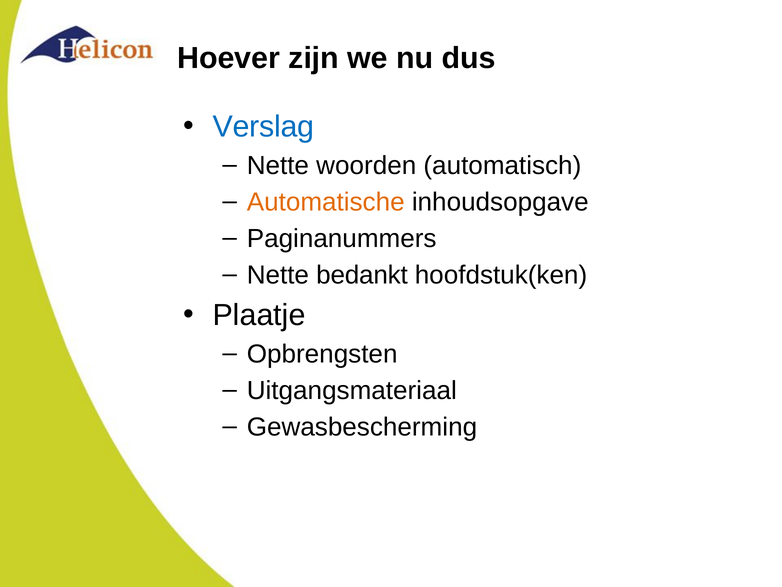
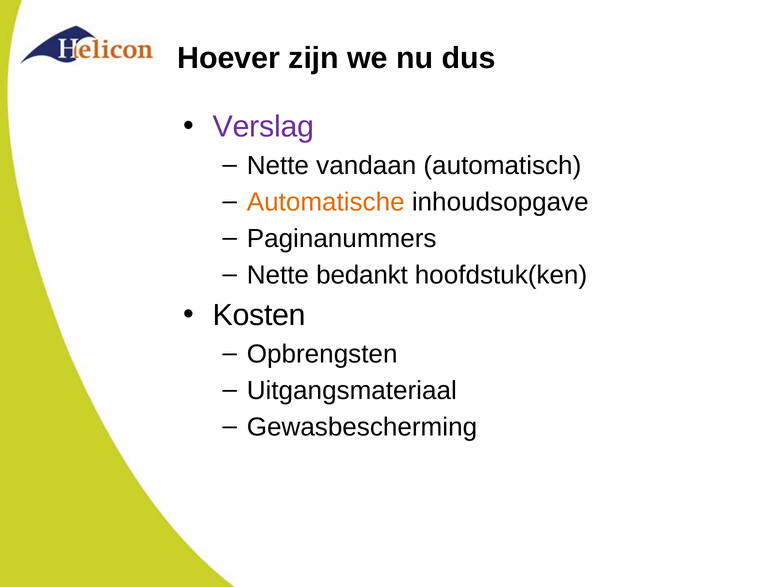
Verslag colour: blue -> purple (263, 127)
woorden: woorden -> vandaan (366, 165)
Plaatje: Plaatje -> Kosten (259, 315)
